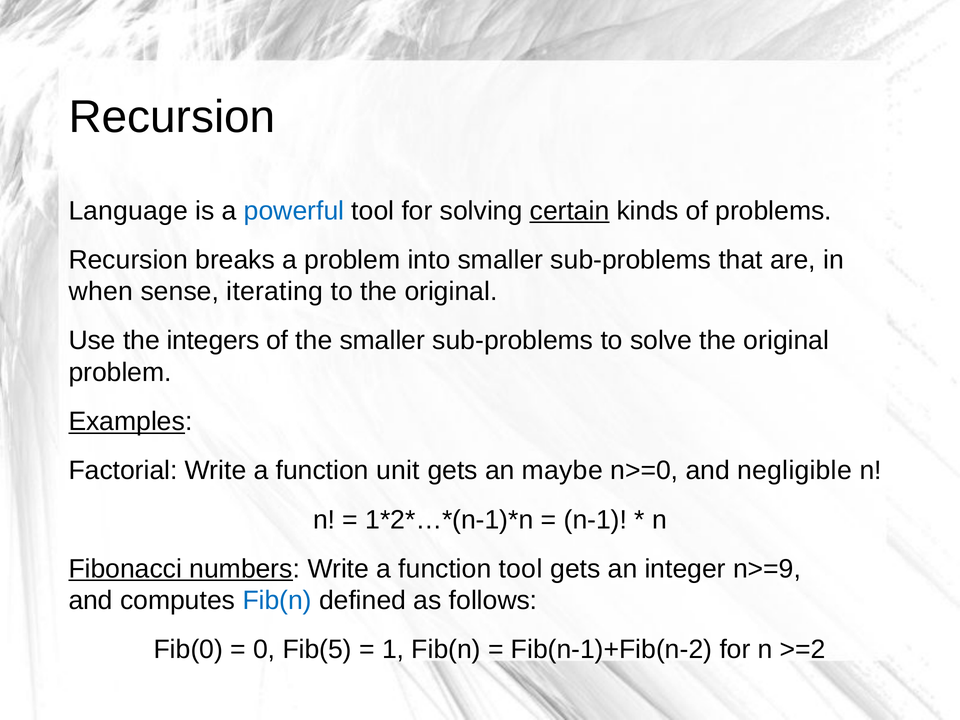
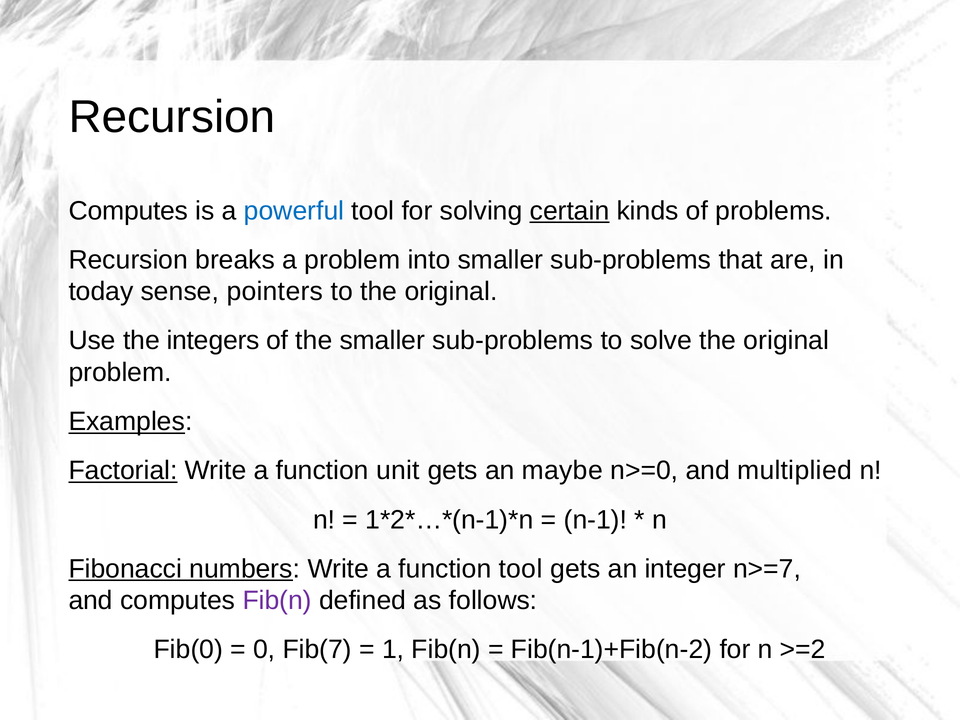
Language: Language -> Computes (128, 211)
when: when -> today (101, 292)
iterating: iterating -> pointers (275, 292)
Factorial underline: none -> present (123, 471)
negligible: negligible -> multiplied (795, 471)
n>=9: n>=9 -> n>=7 (767, 569)
Fib(n colour: blue -> purple (277, 601)
Fib(5: Fib(5 -> Fib(7 (317, 650)
